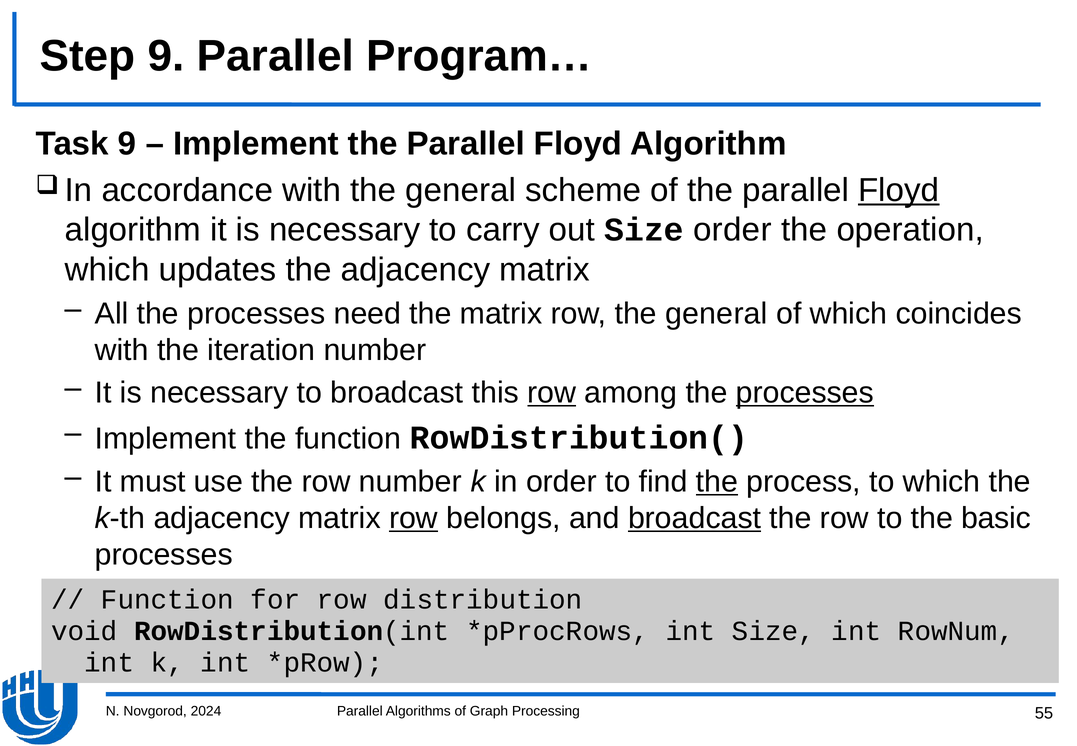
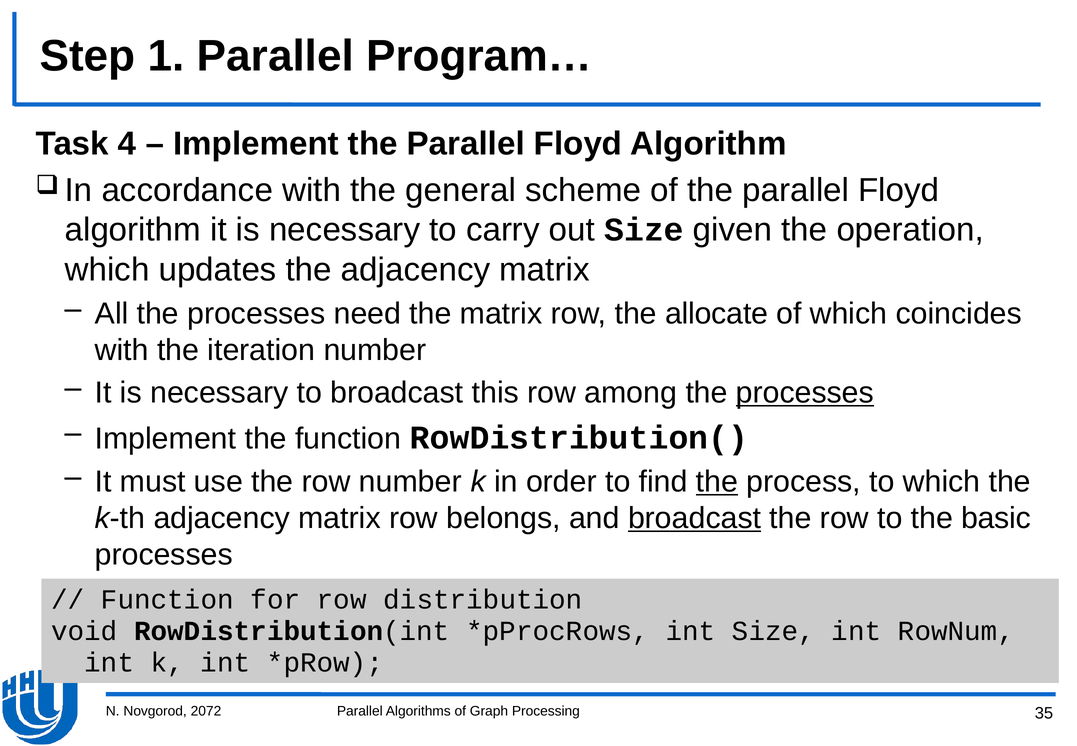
Step 9: 9 -> 1 (166, 56)
Task 9: 9 -> 4 (127, 144)
Floyd underline: present -> none (899, 190)
Size order: order -> given (733, 230)
row the general: general -> allocate (717, 314)
row underline: present -> none (552, 393)
row underline: present -> none (414, 518)
2024: 2024 -> 2072 (206, 711)
55: 55 -> 35 (1044, 713)
